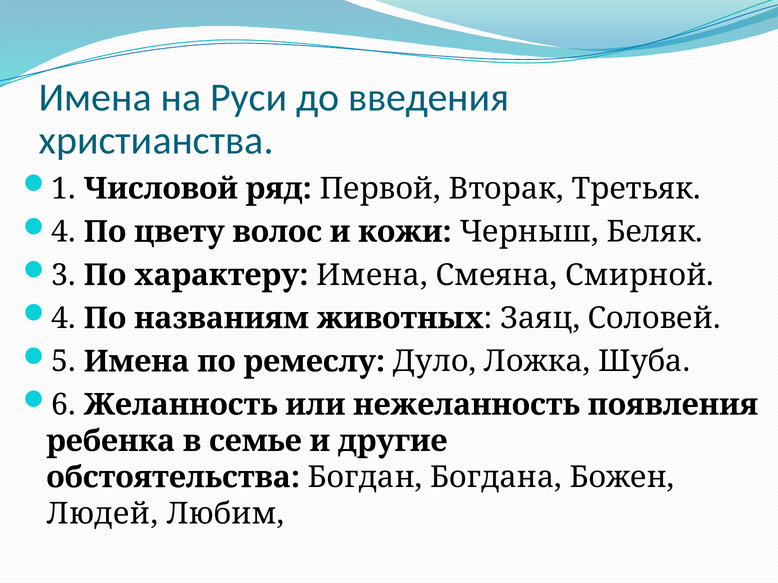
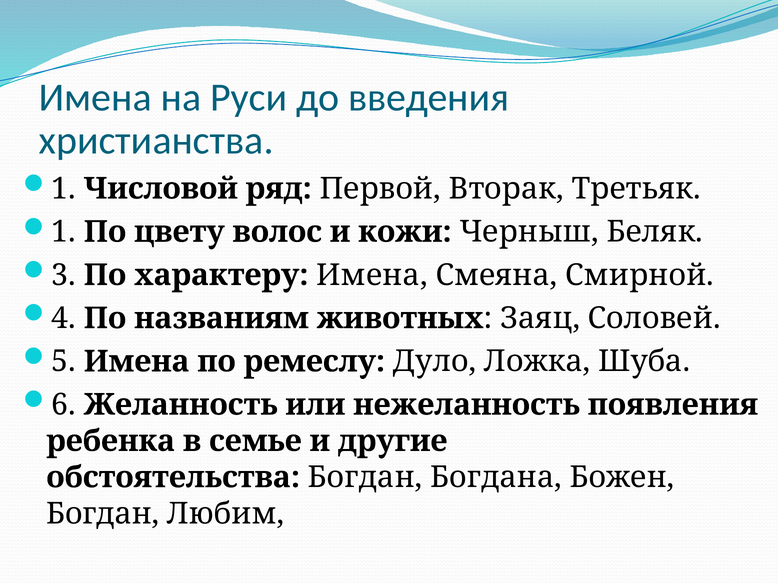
4: 4 -> 1 (64, 232)
Людей: Людей -> Богдан (103, 514)
